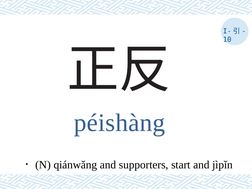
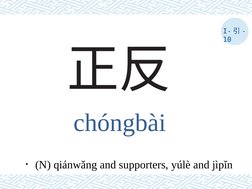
péishàng: péishàng -> chóngbài (120, 123)
start: start -> yúlè (181, 165)
